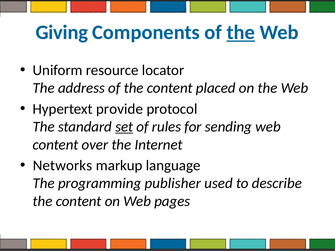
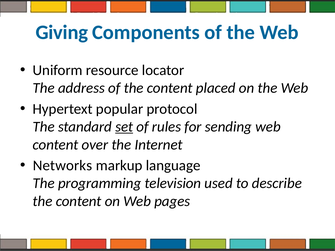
the underline: present -> none (241, 32)
provide: provide -> popular (120, 109)
publisher: publisher -> television (173, 183)
